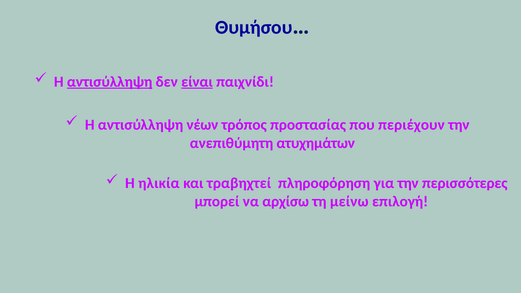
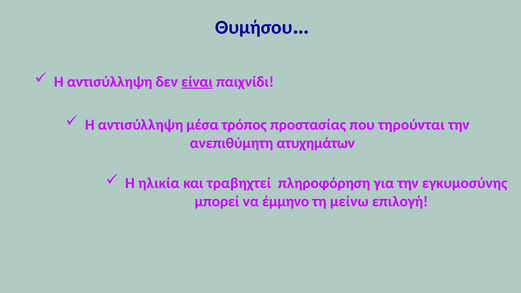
αντισύλληψη underline: present -> none (110, 82)
νέων: νέων -> μέσα (202, 125)
περιέχουν: περιέχουν -> τηρούνται (411, 125)
περισσότερες: περισσότερες -> εγκυμοσύνης (465, 183)
αρχίσω: αρχίσω -> έμμηνο (286, 202)
